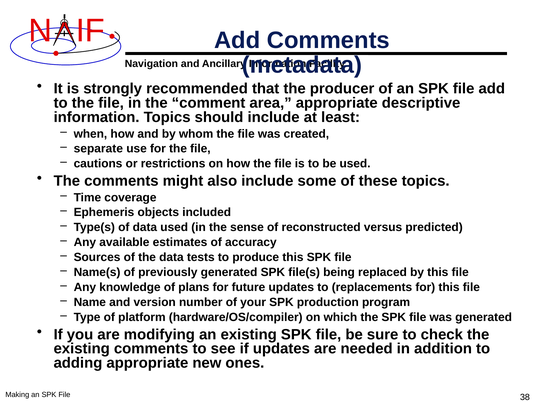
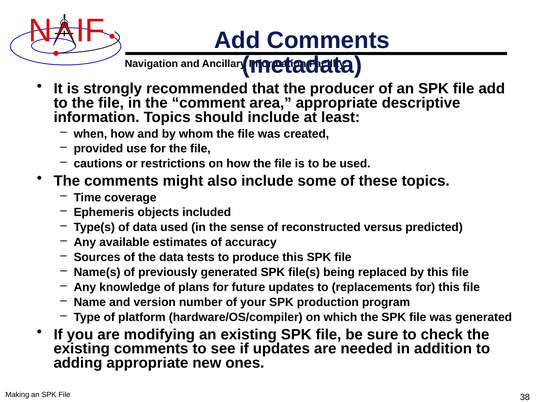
separate: separate -> provided (98, 149)
